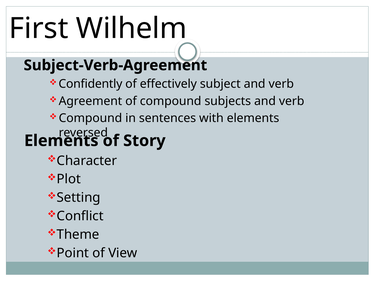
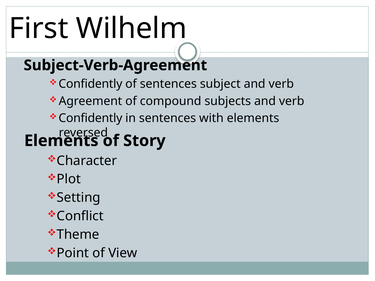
of effectively: effectively -> sentences (168, 84)
Compound: Compound -> Confidently (90, 118)
